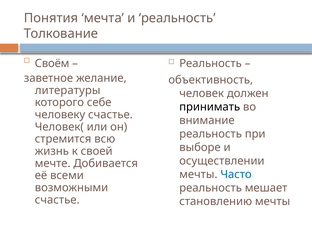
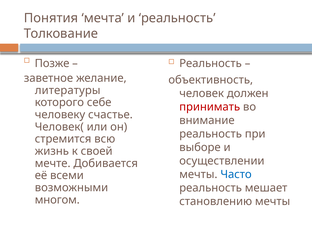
Своём: Своём -> Позже (52, 63)
принимать colour: black -> red (210, 107)
счастье: счастье -> многом (57, 200)
